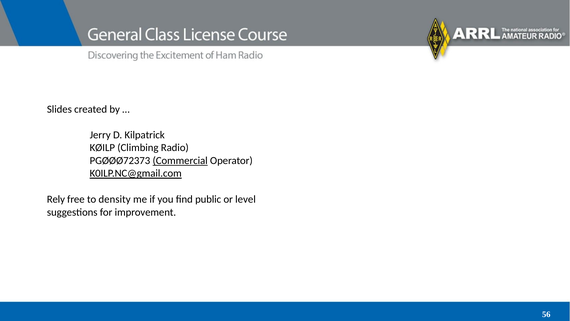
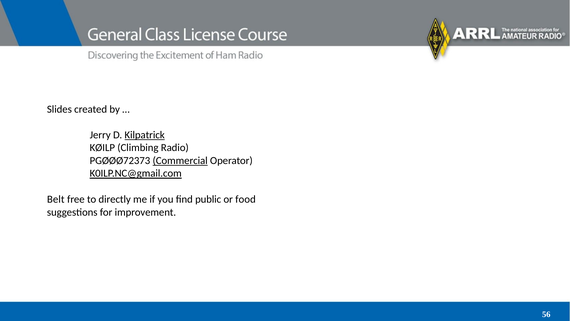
Kilpatrick underline: none -> present (145, 135)
Rely: Rely -> Belt (56, 199)
density: density -> directly (115, 199)
level: level -> food (246, 199)
